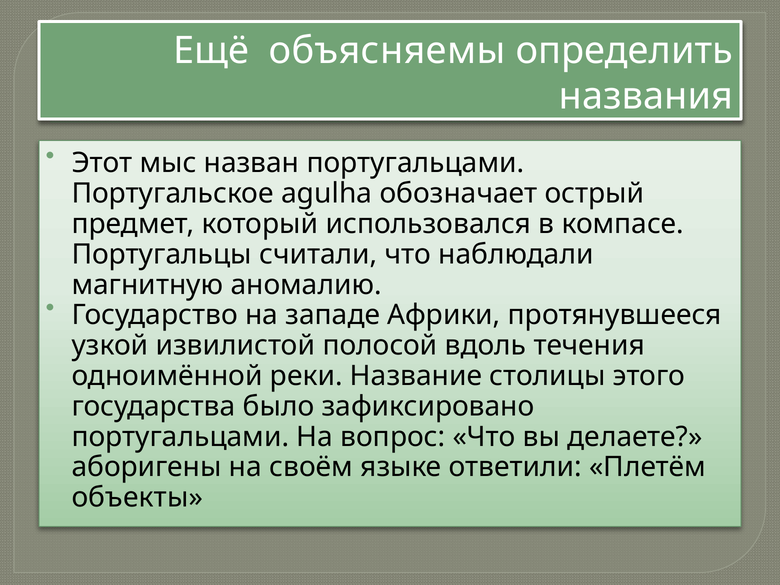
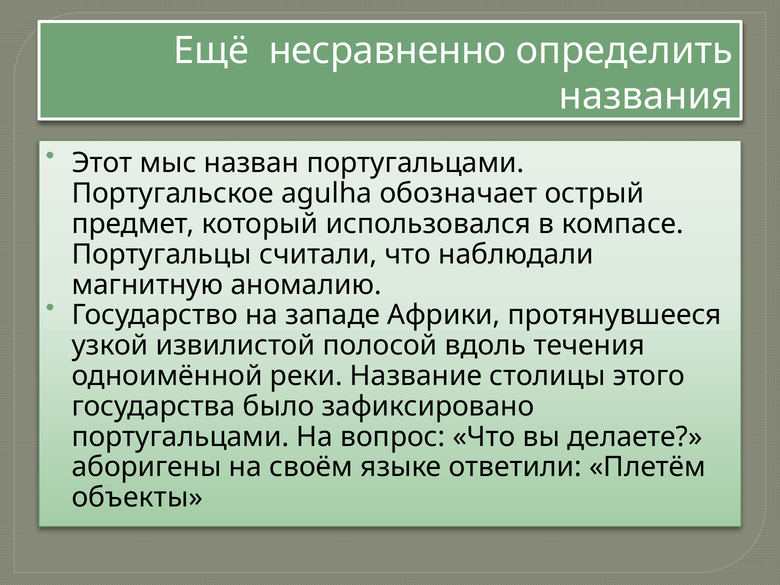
объясняемы: объясняемы -> несравненно (388, 51)
